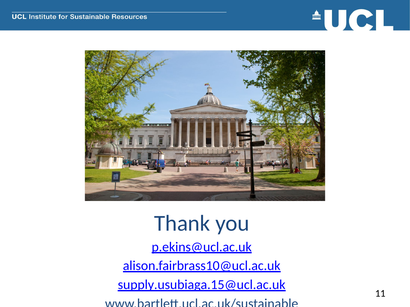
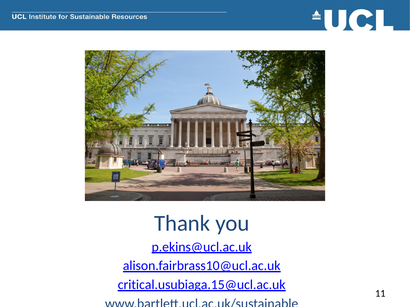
supply.usubiaga.15@ucl.ac.uk: supply.usubiaga.15@ucl.ac.uk -> critical.usubiaga.15@ucl.ac.uk (202, 285)
